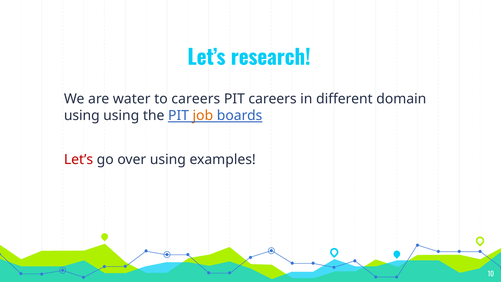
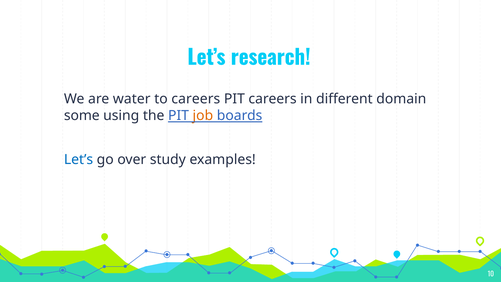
using: using -> some (82, 115)
Let’s colour: red -> blue (79, 160)
over using: using -> study (168, 160)
